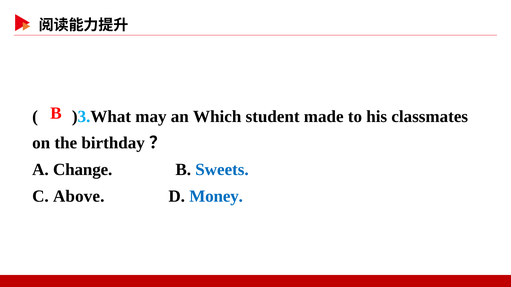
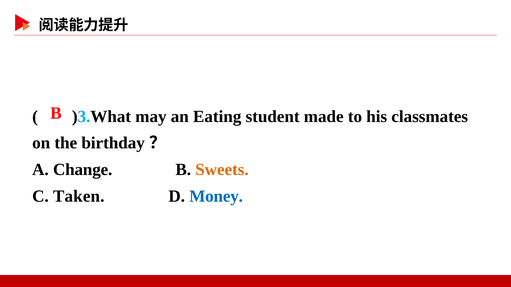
Which: Which -> Eating (217, 117)
Sweets colour: blue -> orange (222, 170)
Above: Above -> Taken (79, 196)
